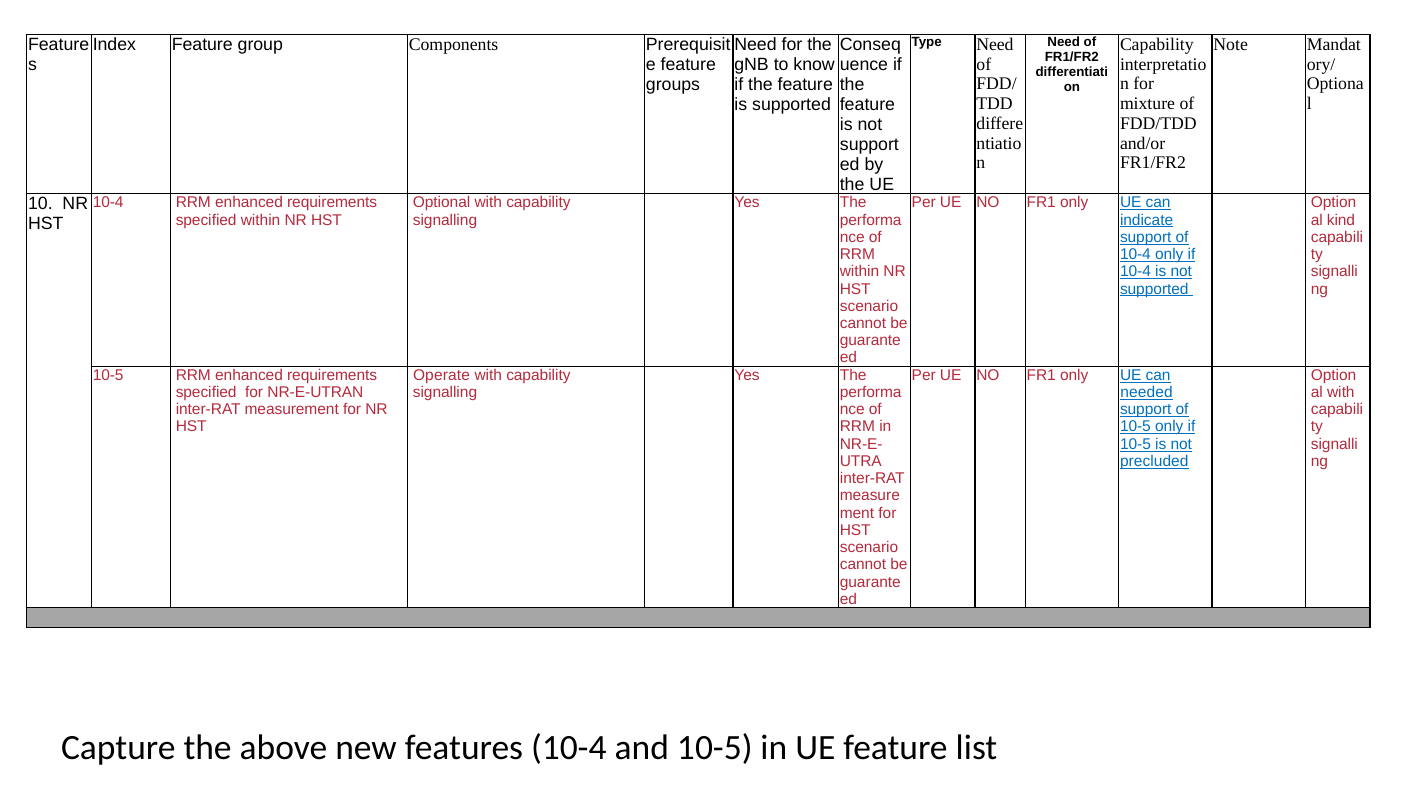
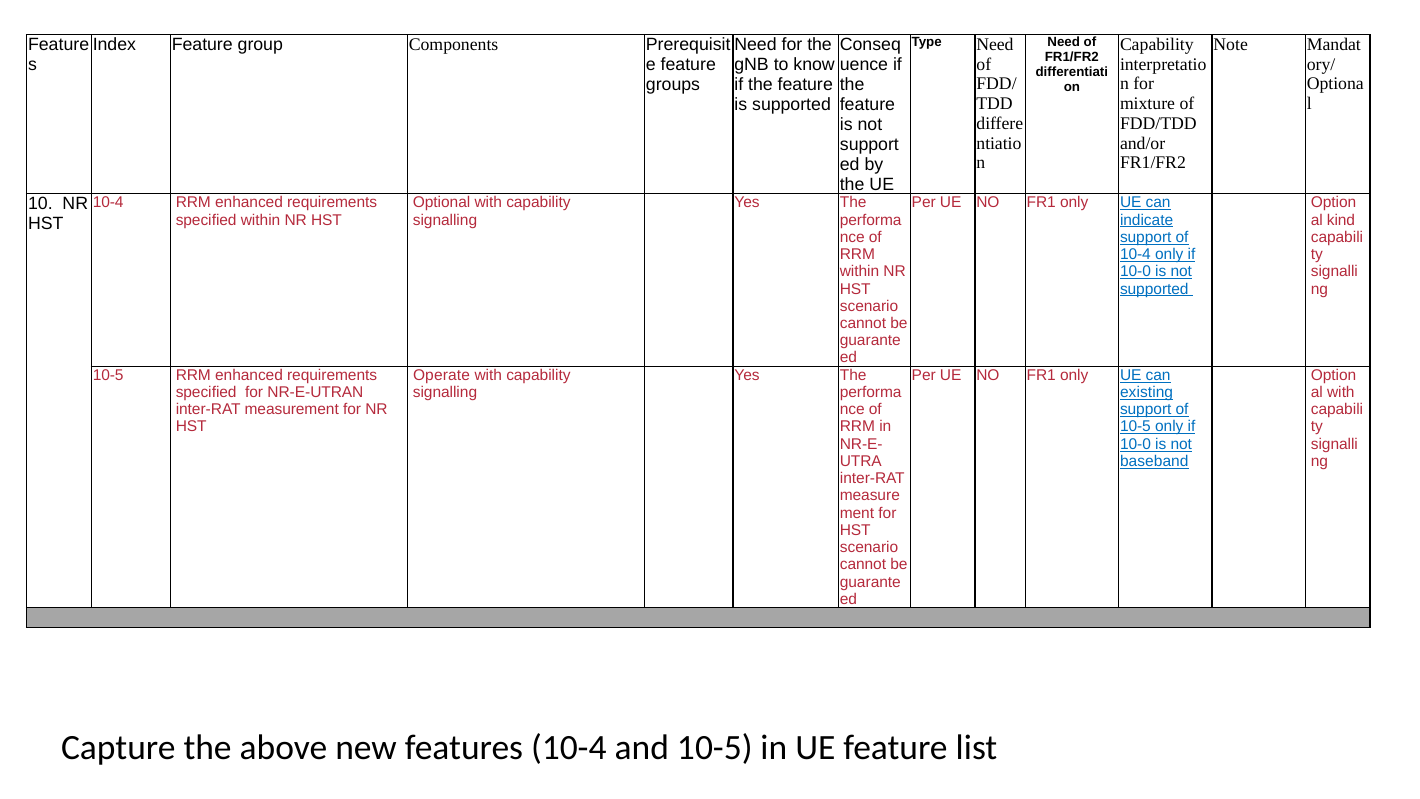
10-4: 10-4 -> 10-0 (1135, 272)
needed: needed -> existing (1147, 392)
10-5: 10-5 -> 10-0 (1135, 444)
precluded: precluded -> baseband (1154, 461)
